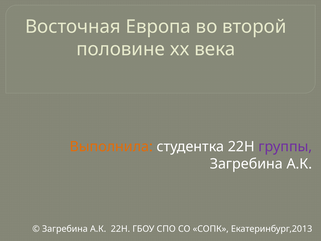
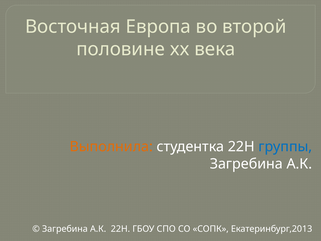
группы colour: purple -> blue (285, 147)
